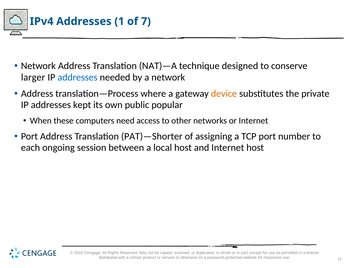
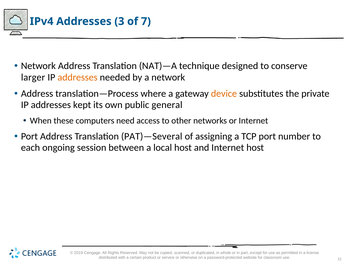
1: 1 -> 3 (119, 21)
addresses colour: blue -> orange (78, 77)
popular: popular -> general (167, 105)
T)—Shorter: T)—Shorter -> T)—Several (159, 136)
